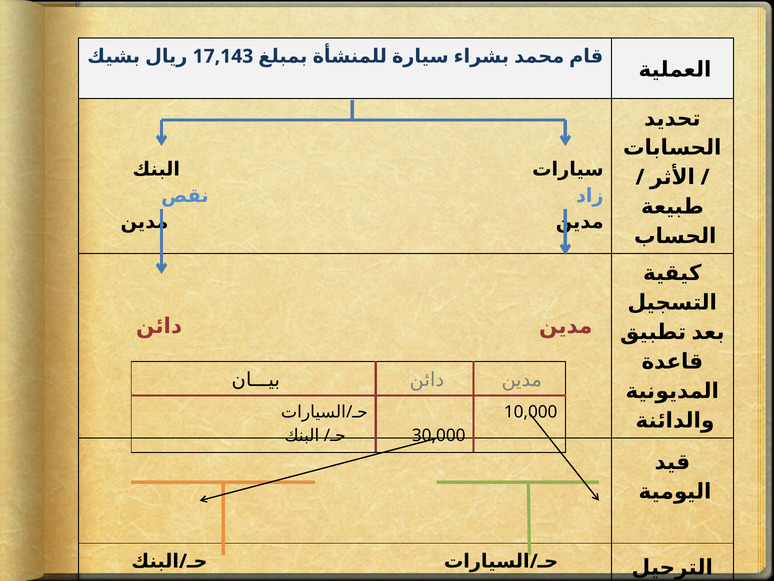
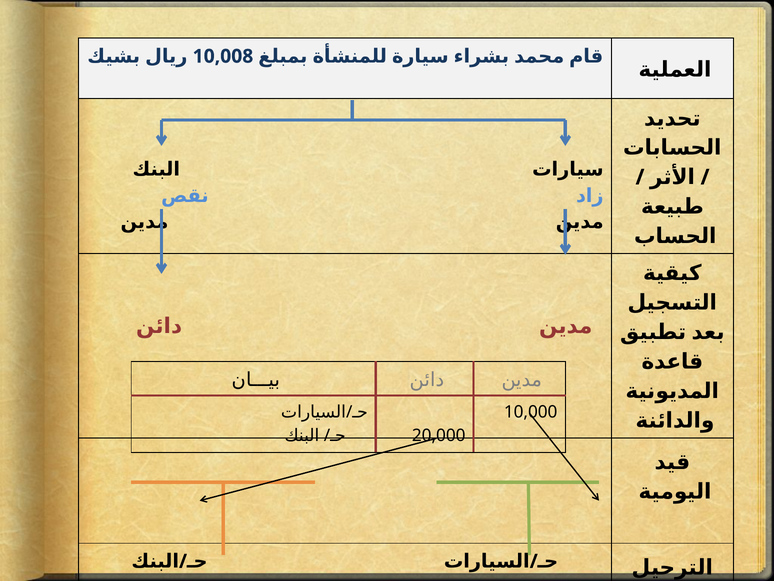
17,143: 17,143 -> 10,008 (223, 56)
30,000: 30,000 -> 20,000 (439, 435)
